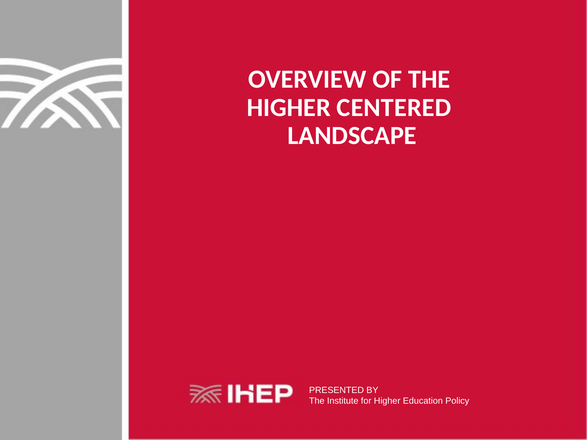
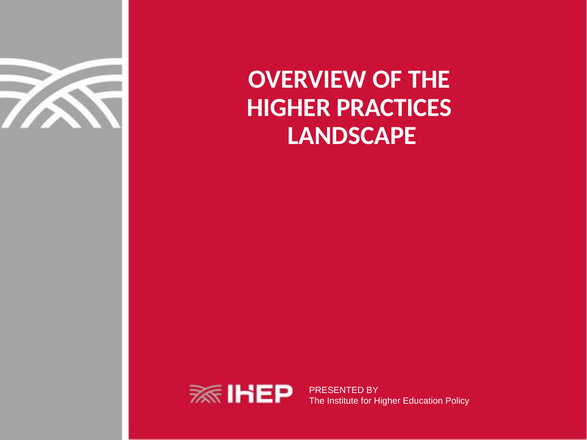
CENTERED: CENTERED -> PRACTICES (394, 108)
